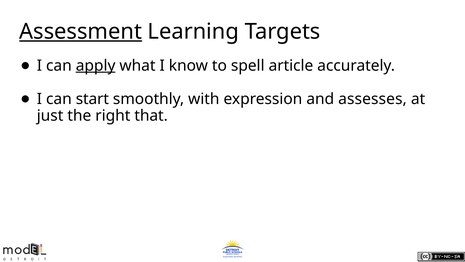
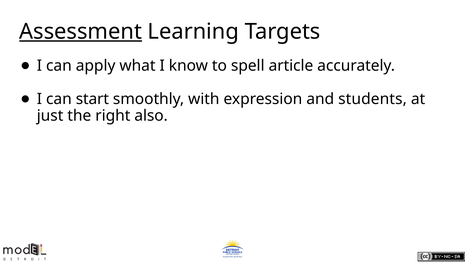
apply underline: present -> none (96, 65)
assesses: assesses -> students (373, 99)
that: that -> also (151, 116)
